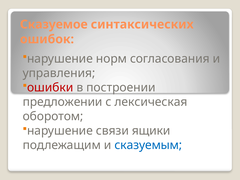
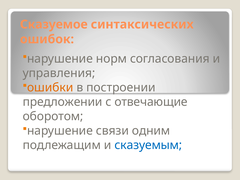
ошибки colour: red -> orange (50, 87)
лексическая: лексическая -> отвечающие (151, 102)
ящики: ящики -> одним (151, 131)
